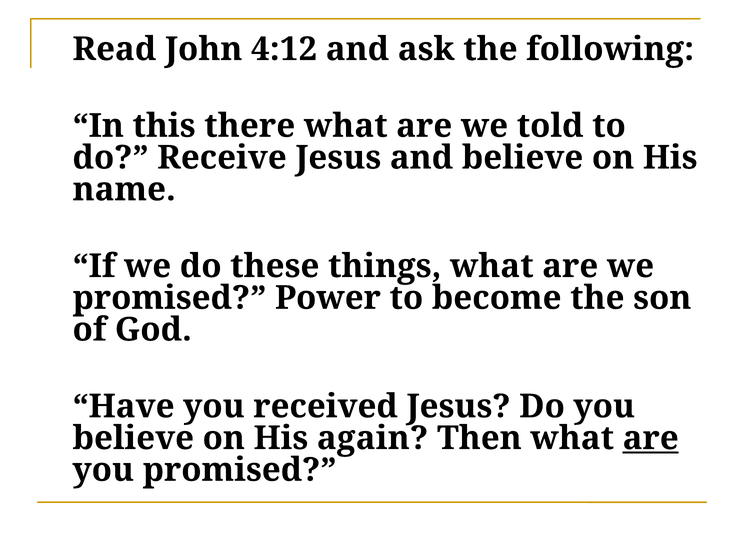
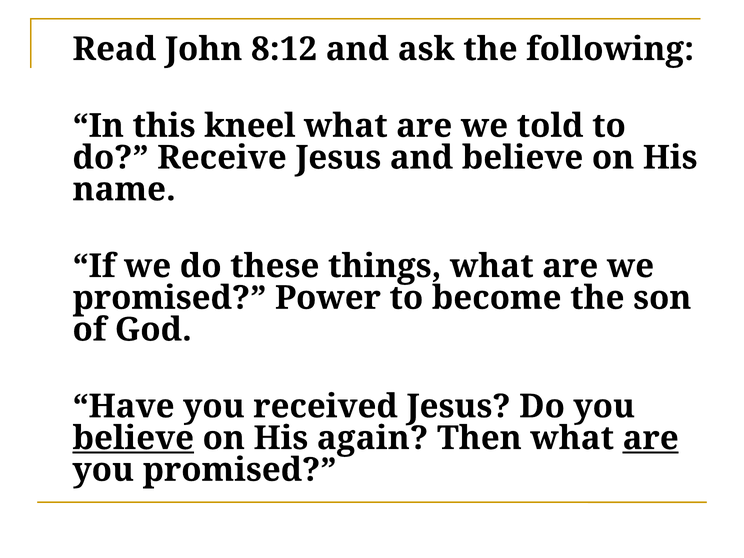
4:12: 4:12 -> 8:12 (284, 49)
there: there -> kneel (250, 126)
believe underline: none -> present (133, 438)
